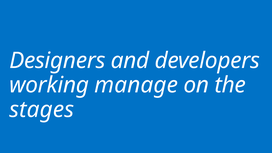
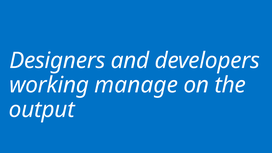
stages: stages -> output (42, 110)
